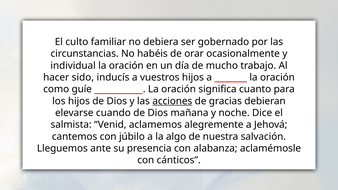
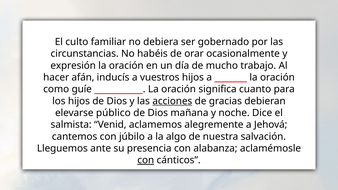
individual: individual -> expresión (73, 66)
sido: sido -> afán (83, 77)
cuando: cuando -> público (113, 113)
con underline: none -> present (146, 160)
